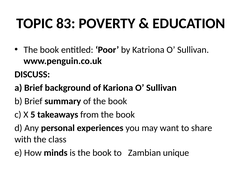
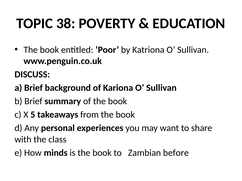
83: 83 -> 38 (66, 23)
unique: unique -> before (176, 153)
